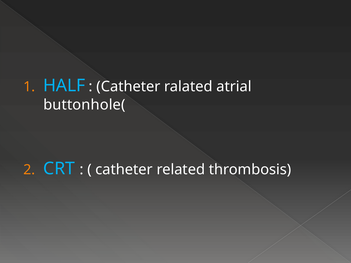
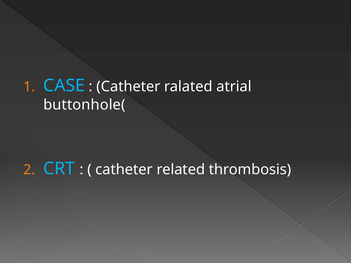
HALF: HALF -> CASE (64, 86)
